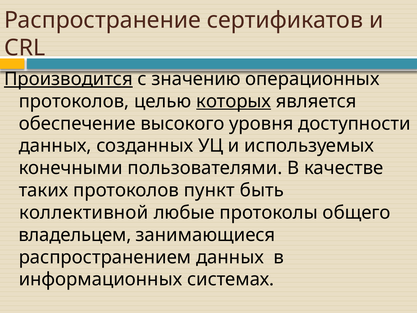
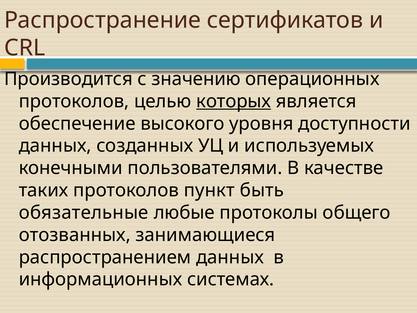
Производится underline: present -> none (68, 79)
коллективной: коллективной -> обязательные (84, 212)
владельцем: владельцем -> отозванных (75, 235)
